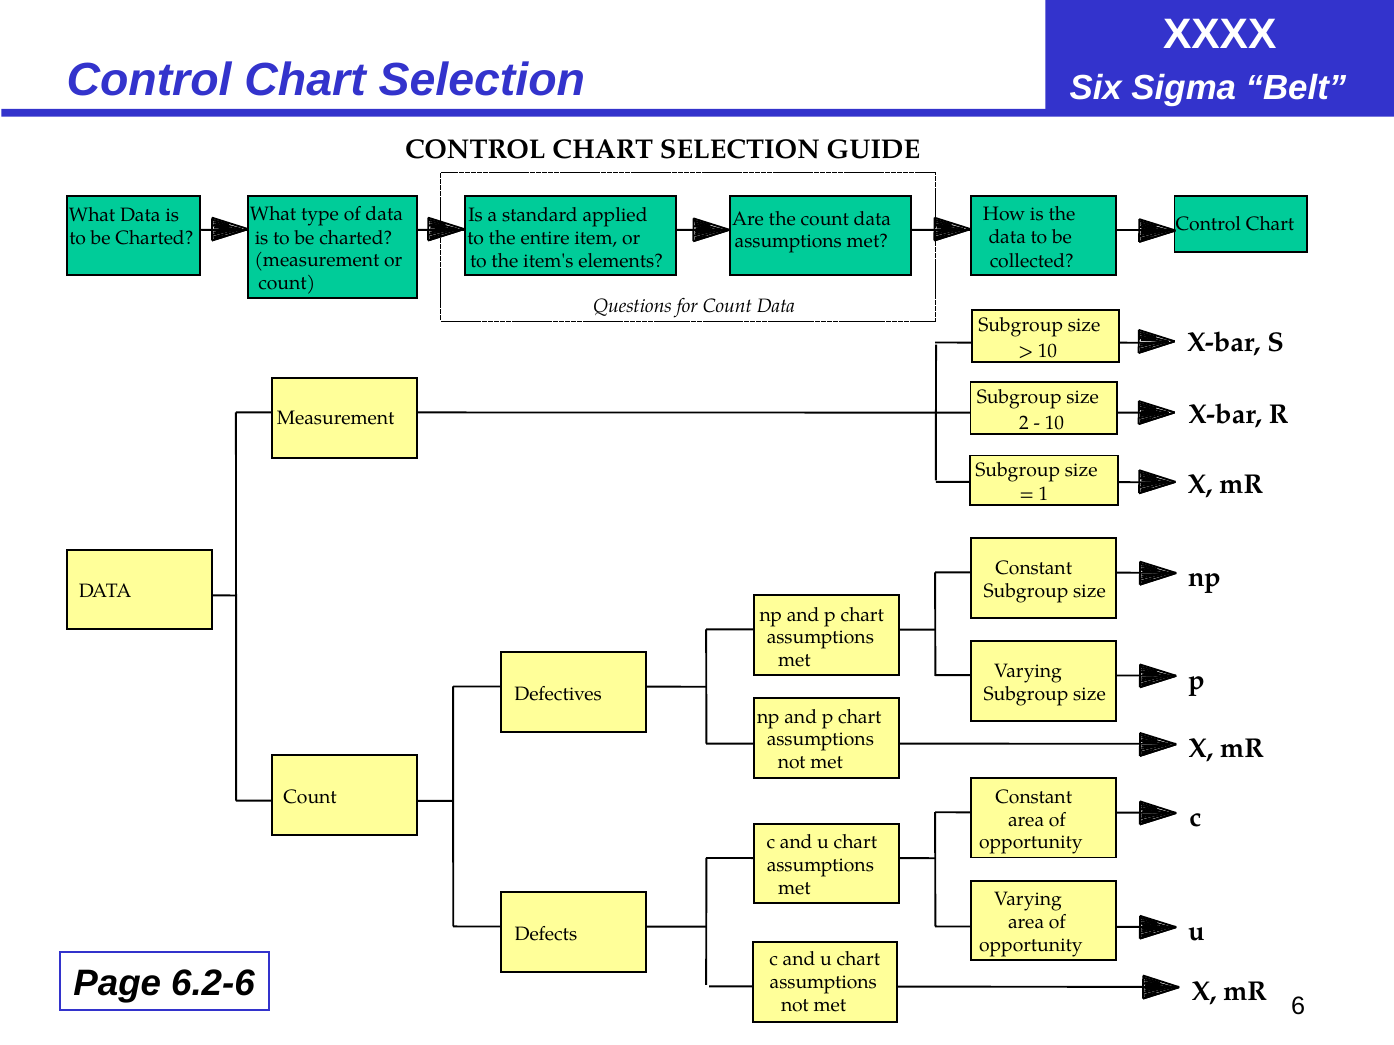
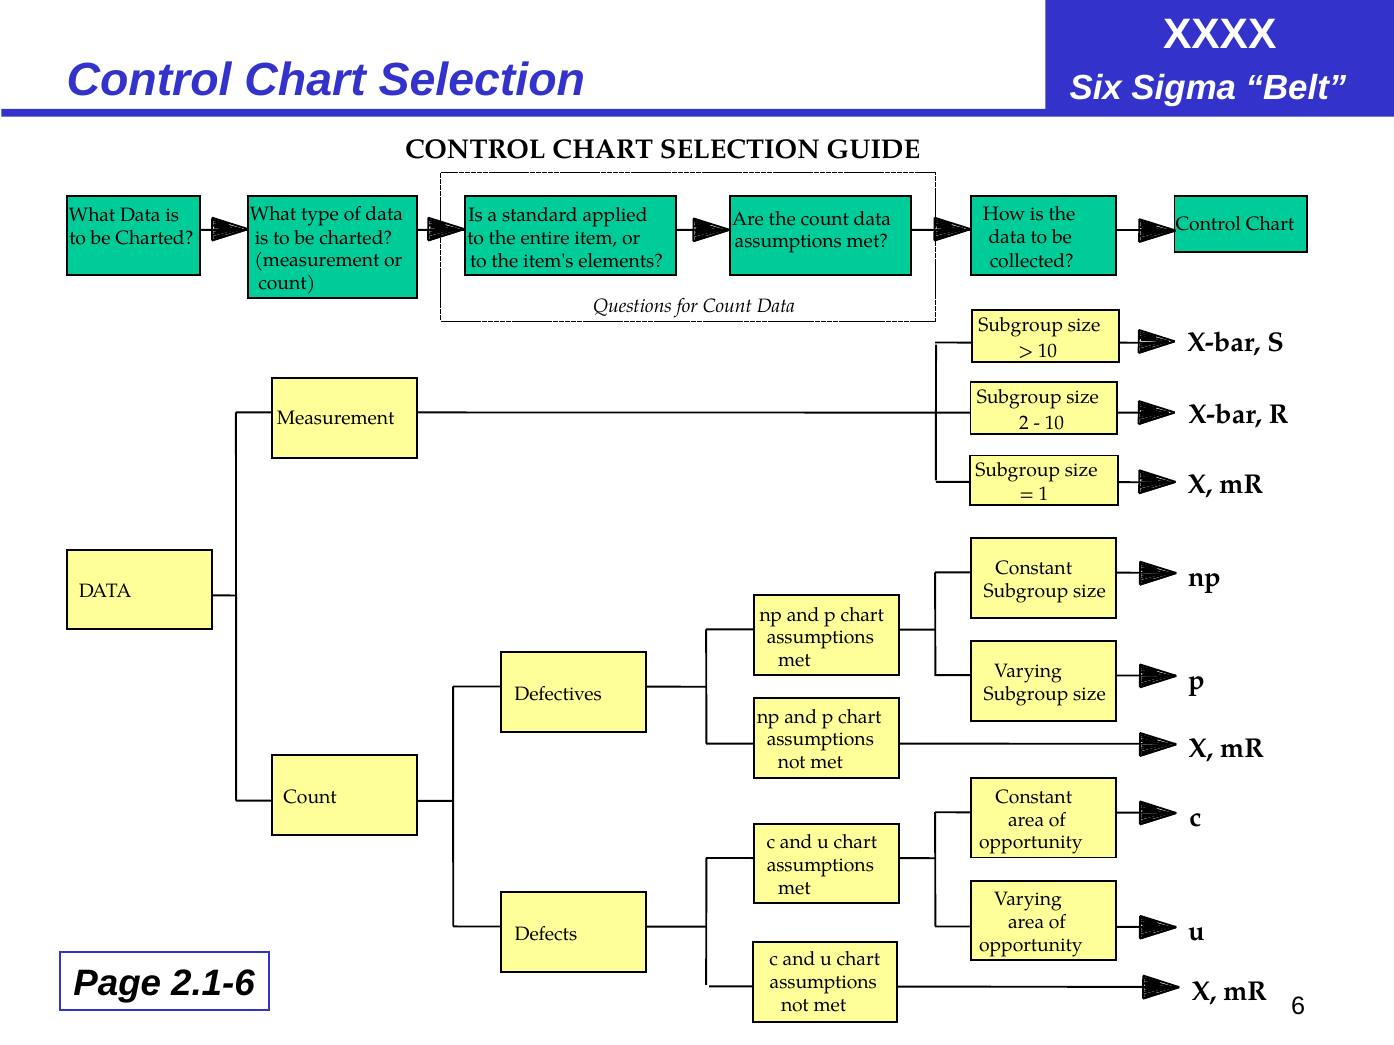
6.2-6: 6.2-6 -> 2.1-6 (213, 984)
